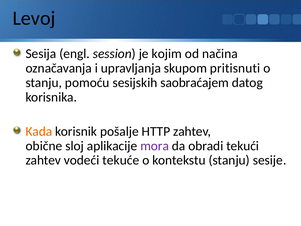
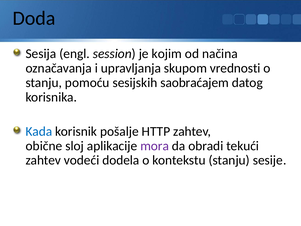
Levoj: Levoj -> Doda (34, 18)
pritisnuti: pritisnuti -> vrednosti (235, 68)
Kada colour: orange -> blue (39, 131)
tekuće: tekuće -> dodela (121, 160)
